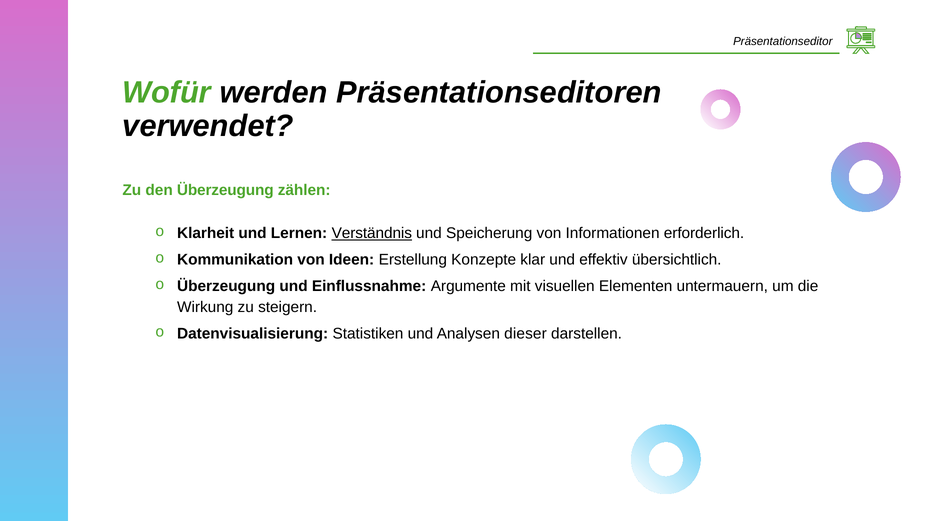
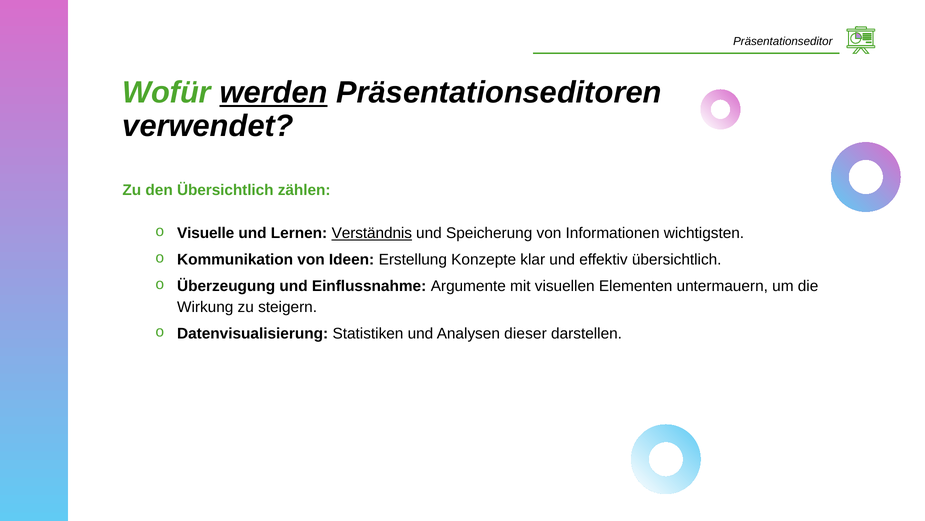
werden underline: none -> present (274, 93)
den Überzeugung: Überzeugung -> Übersichtlich (225, 190)
Klarheit: Klarheit -> Visuelle (206, 233)
erforderlich: erforderlich -> wichtigsten (704, 233)
